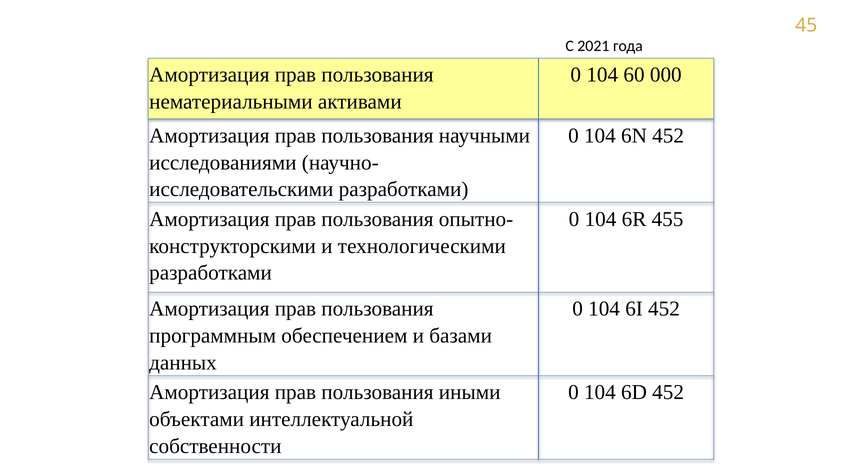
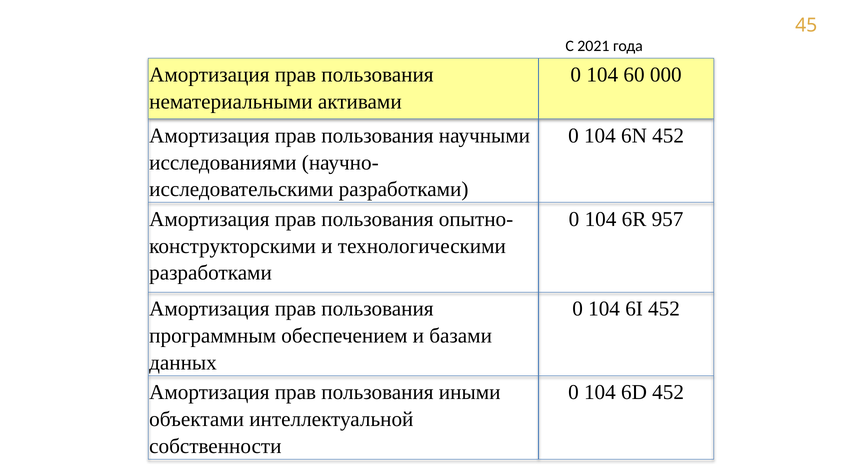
455: 455 -> 957 (668, 219)
